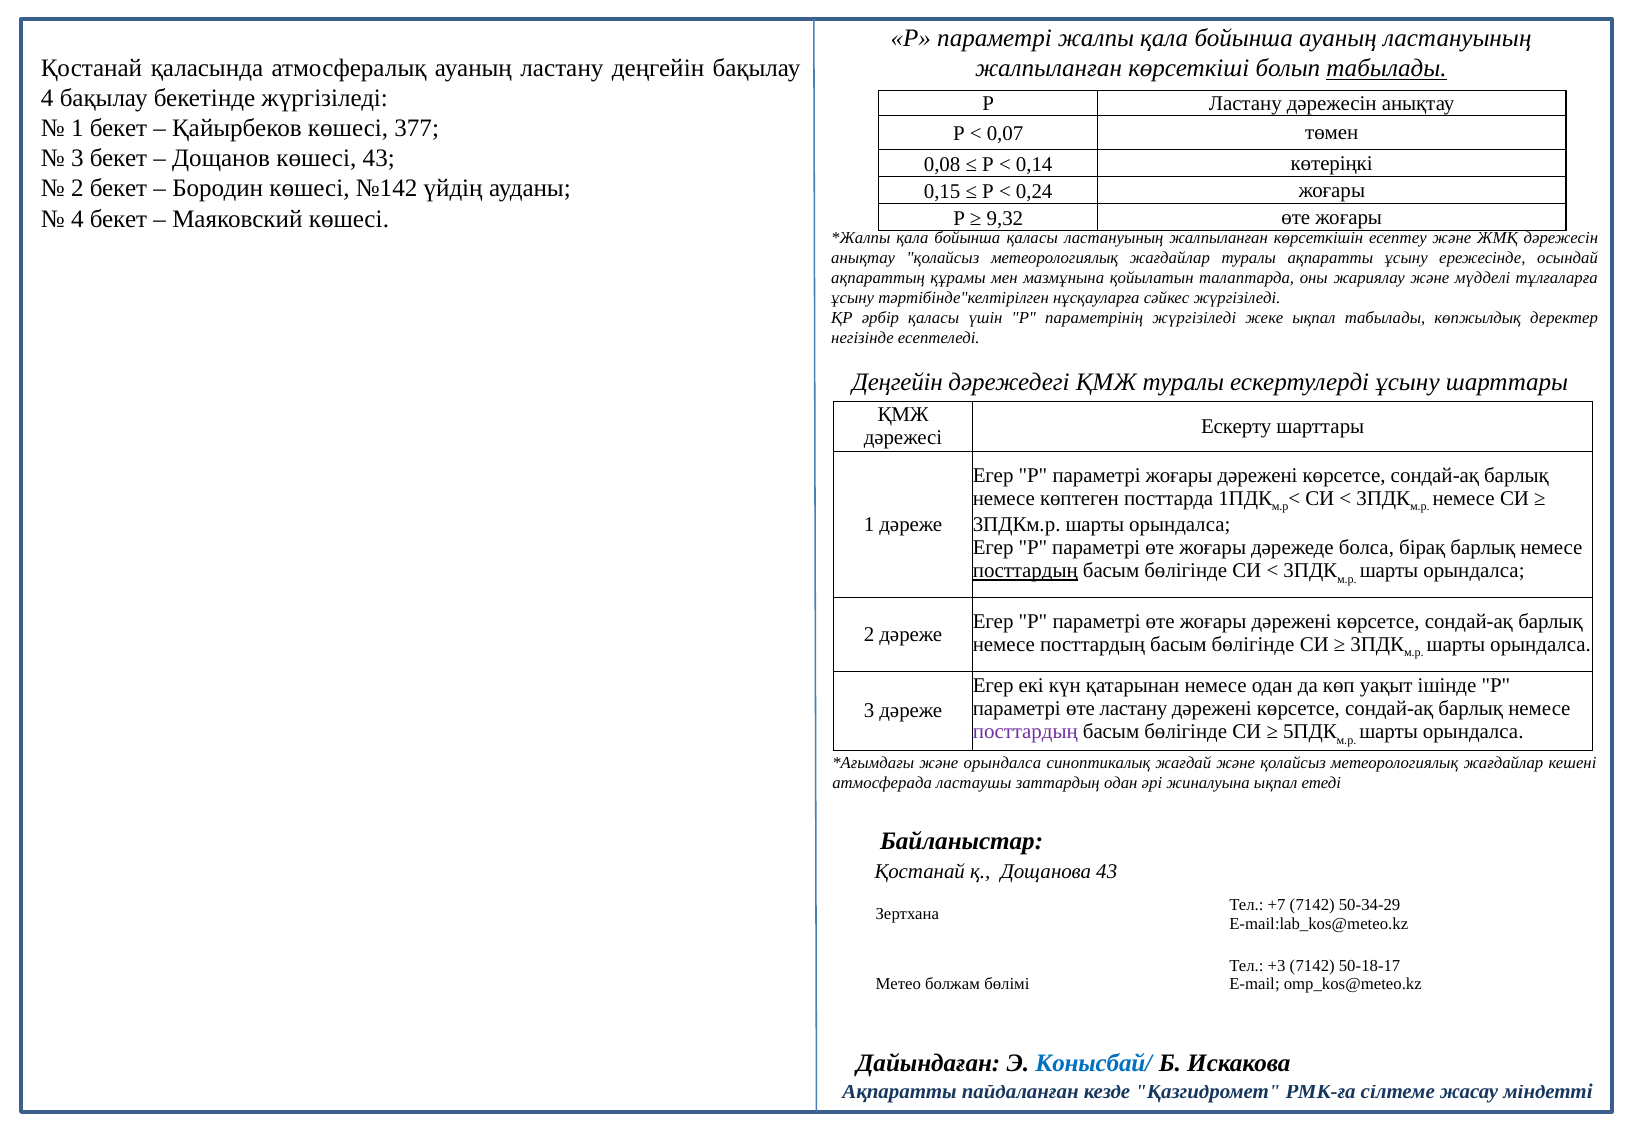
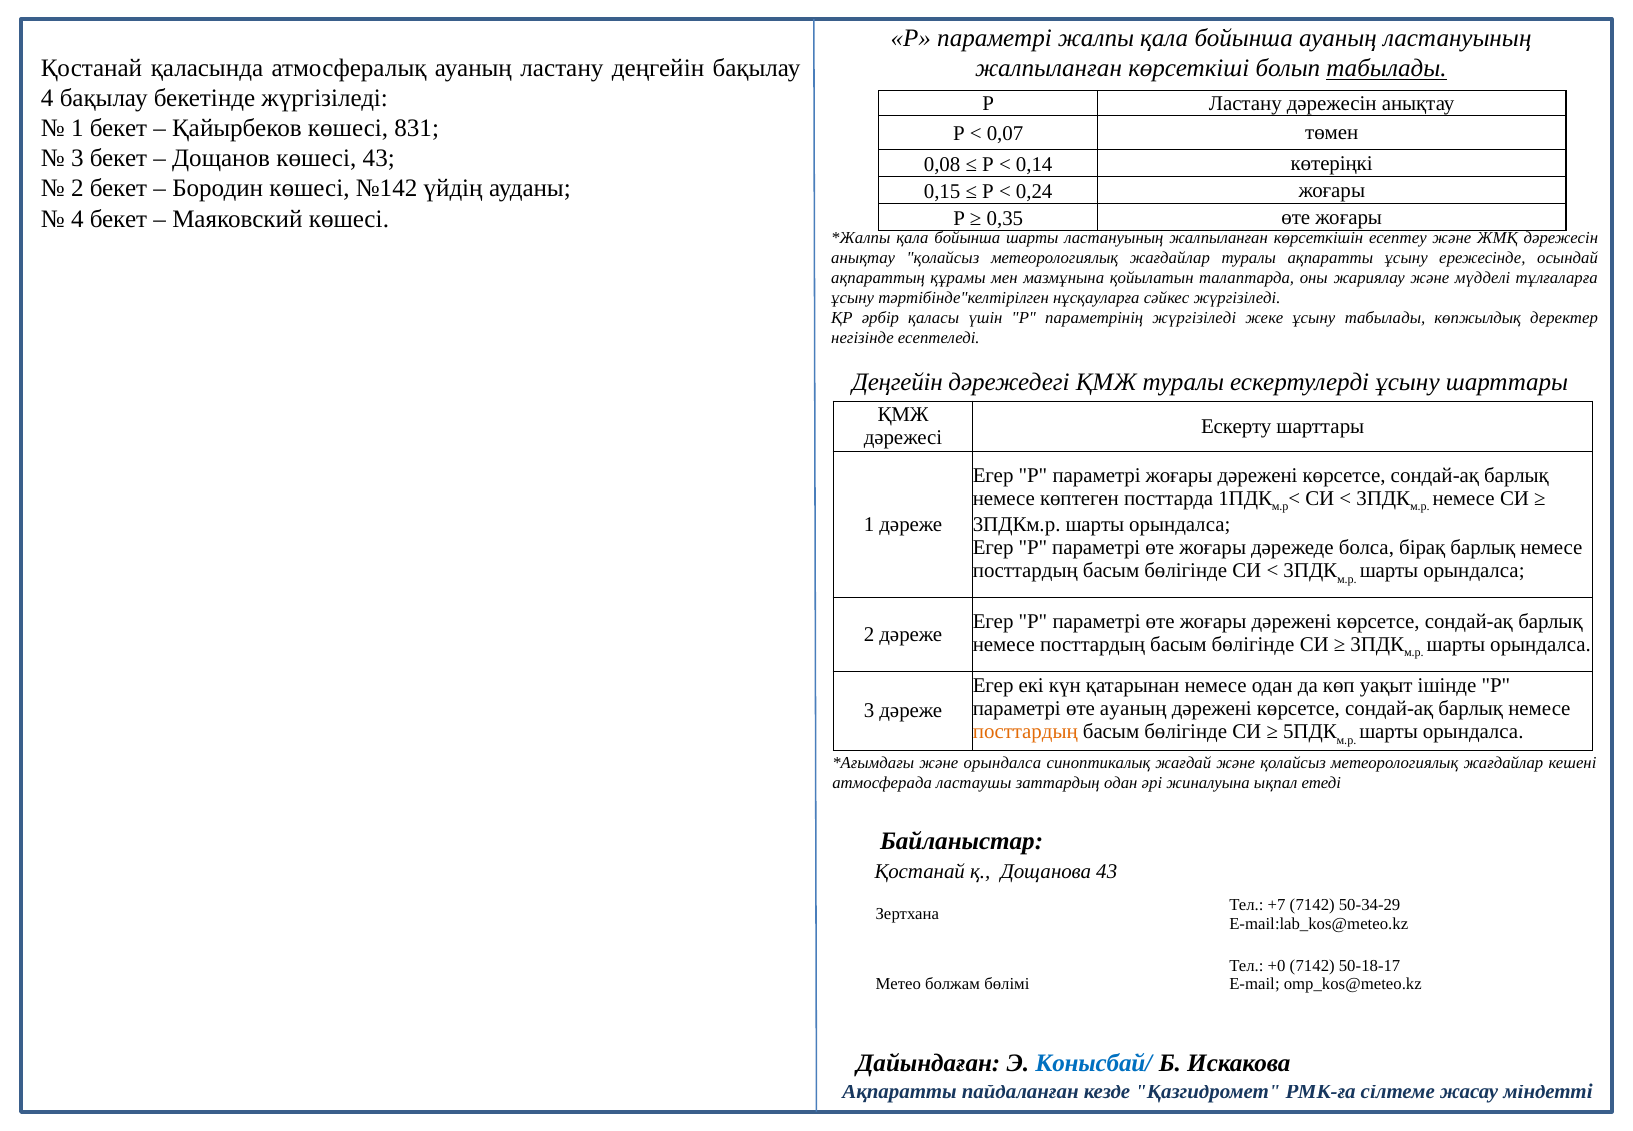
377: 377 -> 831 (417, 128)
9,32: 9,32 -> 0,35 (1005, 218)
бойынша қаласы: қаласы -> шарты (1032, 237)
жеке ықпал: ықпал -> ұсыну (1314, 318)
посттардың underline: present -> none (1025, 571)
өте ластану: ластану -> ауаның (1133, 709)
посттардың colour: purple -> orange (1025, 732)
+3: +3 -> +0 (1277, 965)
